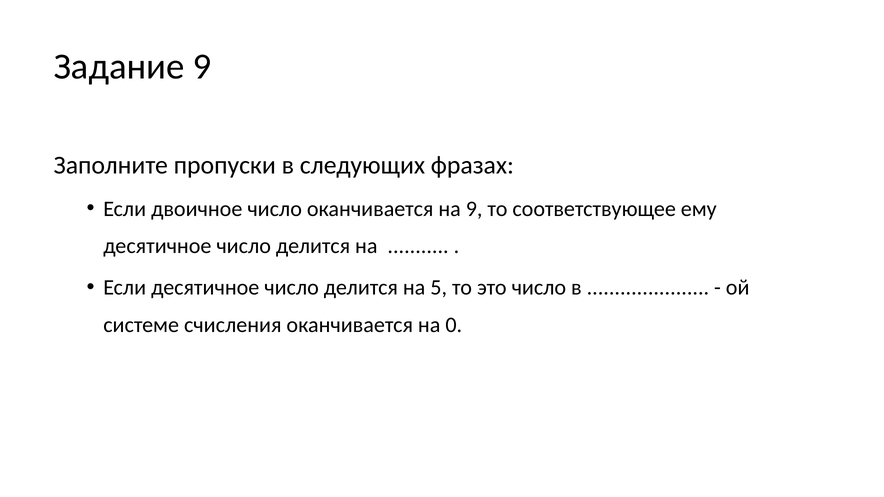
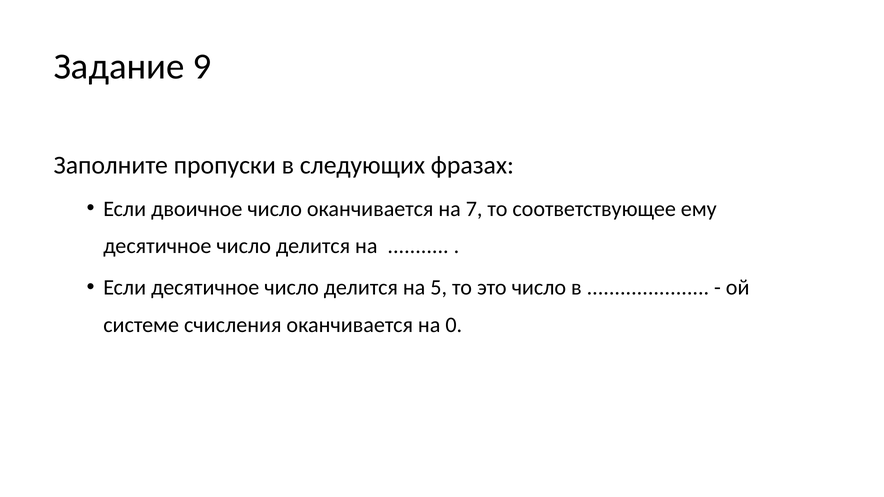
на 9: 9 -> 7 (474, 209)
